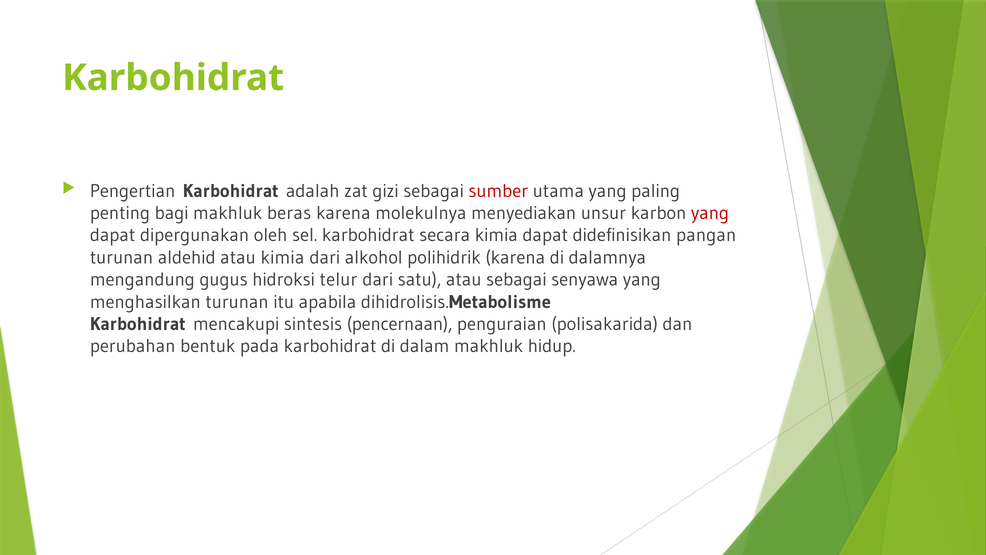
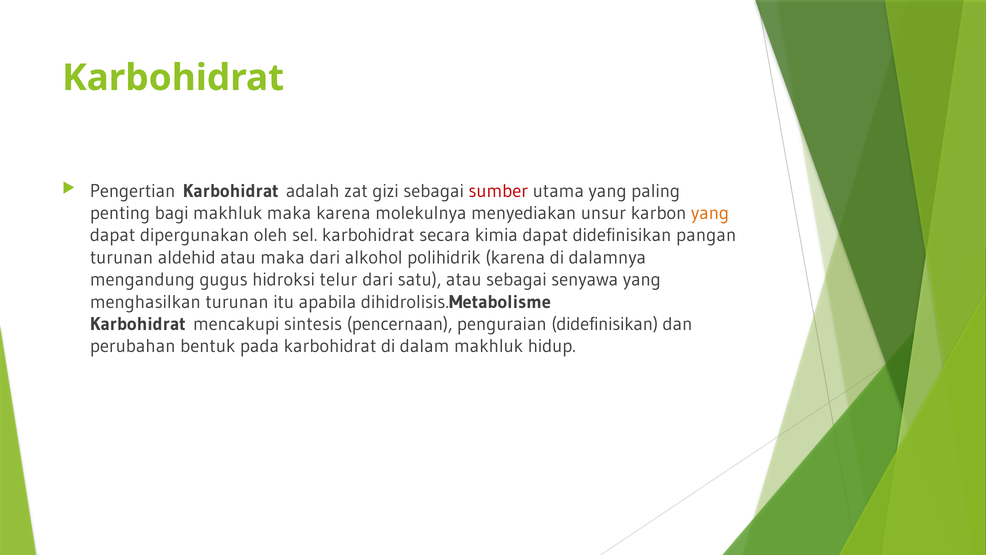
makhluk beras: beras -> maka (289, 213)
yang colour: red -> orange (710, 213)
atau kimia: kimia -> maka (283, 257)
penguraian polisakarida: polisakarida -> didefinisikan (605, 324)
